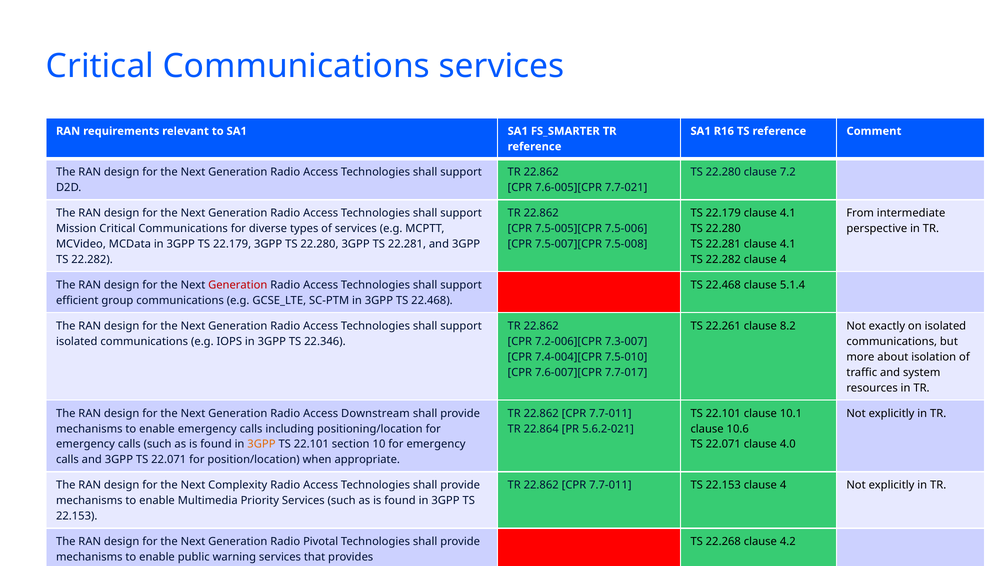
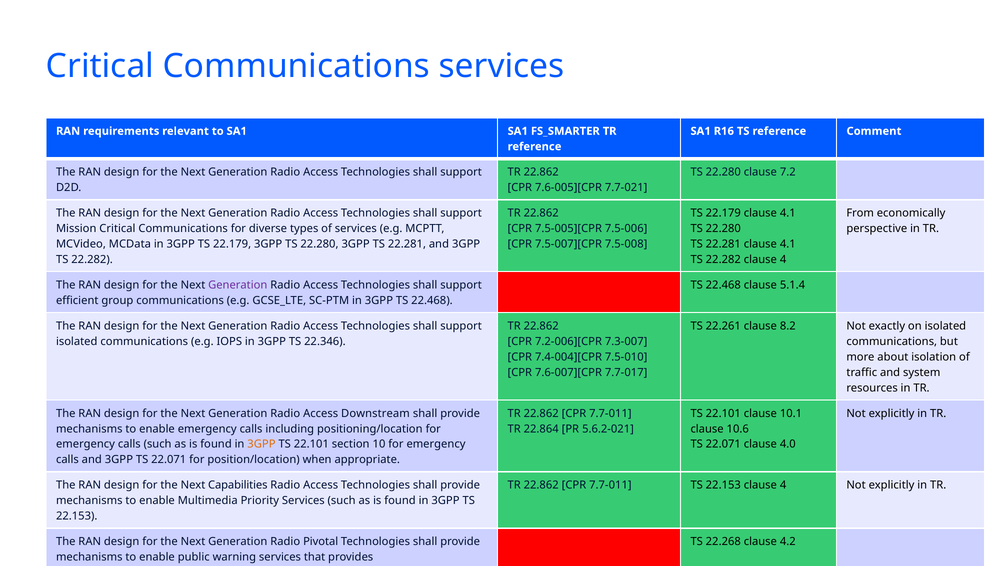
intermediate: intermediate -> economically (911, 213)
Generation colour: red -> purple (238, 285)
Complexity: Complexity -> Capabilities (238, 486)
